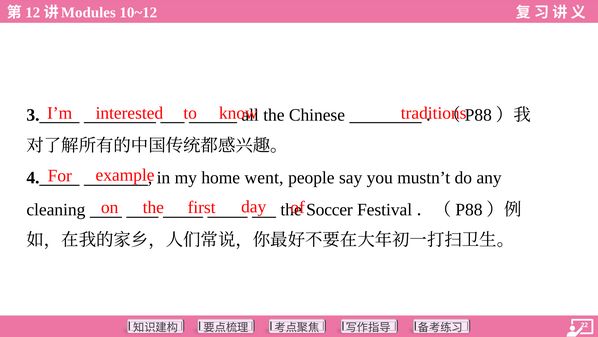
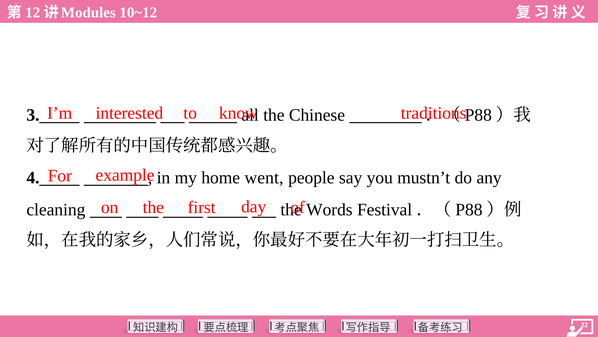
Soccer: Soccer -> Words (329, 209)
